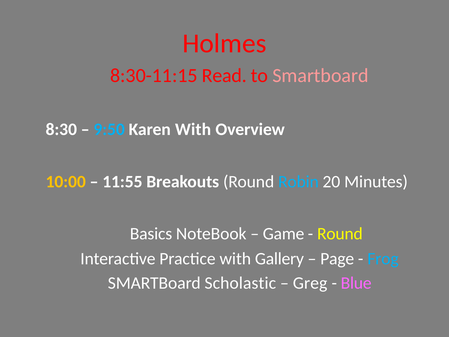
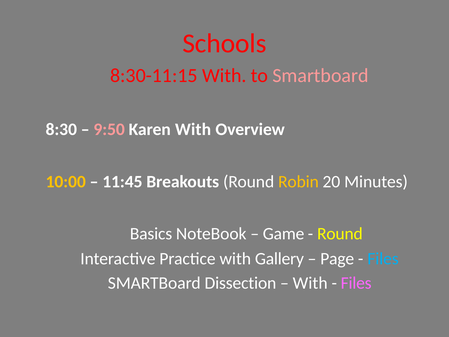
Holmes: Holmes -> Schools (224, 43)
8:30-11:15 Read: Read -> With (224, 75)
9:50 colour: light blue -> pink (109, 129)
11:55: 11:55 -> 11:45 (122, 182)
Robin colour: light blue -> yellow (298, 182)
Frog: Frog -> Files (383, 259)
Scholastic: Scholastic -> Dissection (240, 283)
Greg: Greg -> With (310, 283)
Blue: Blue -> Files (356, 283)
